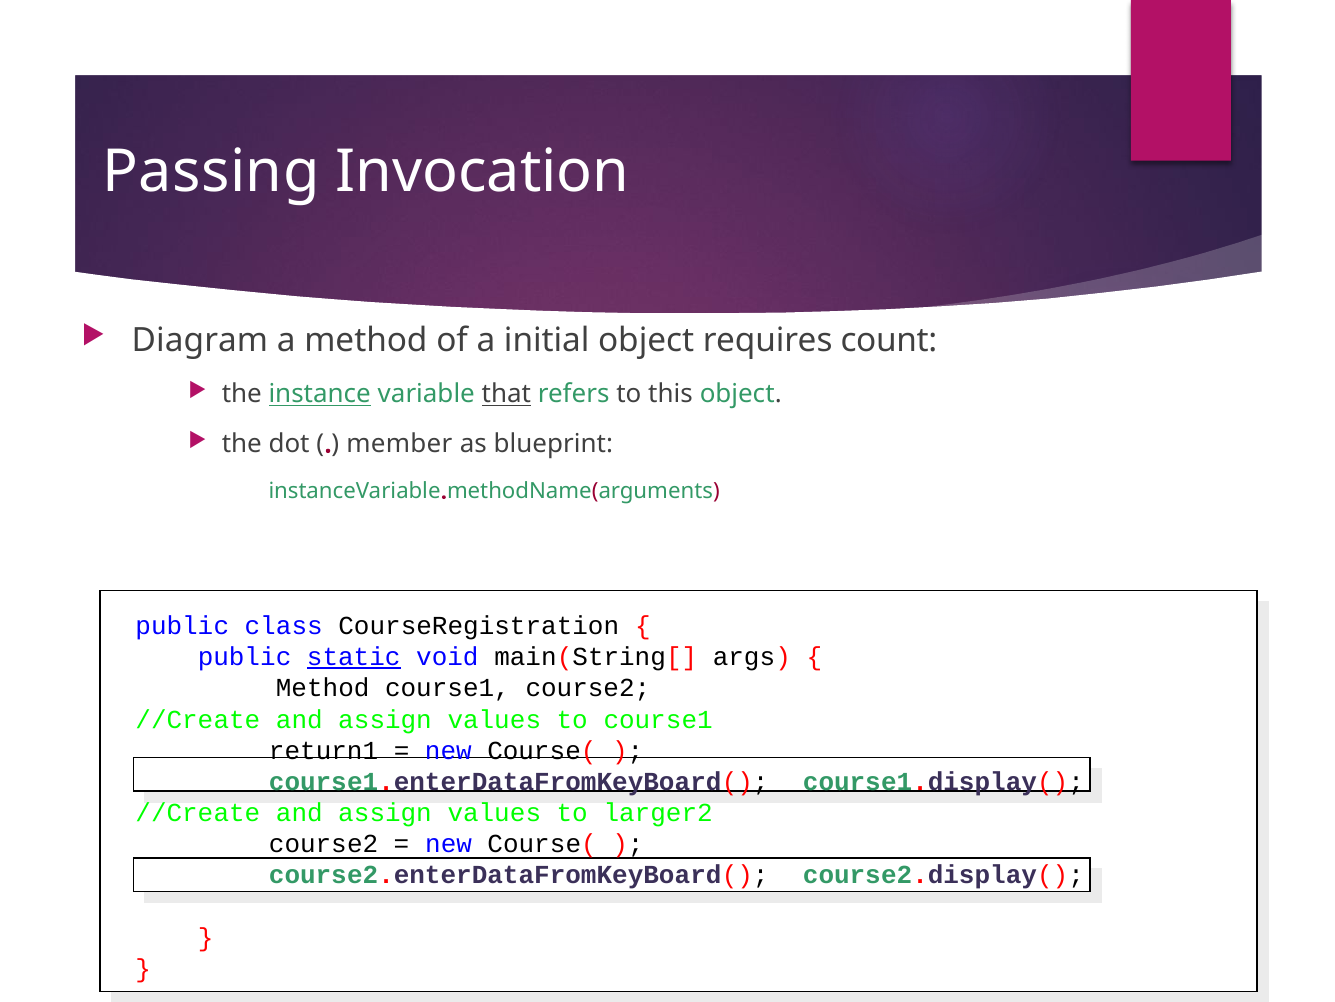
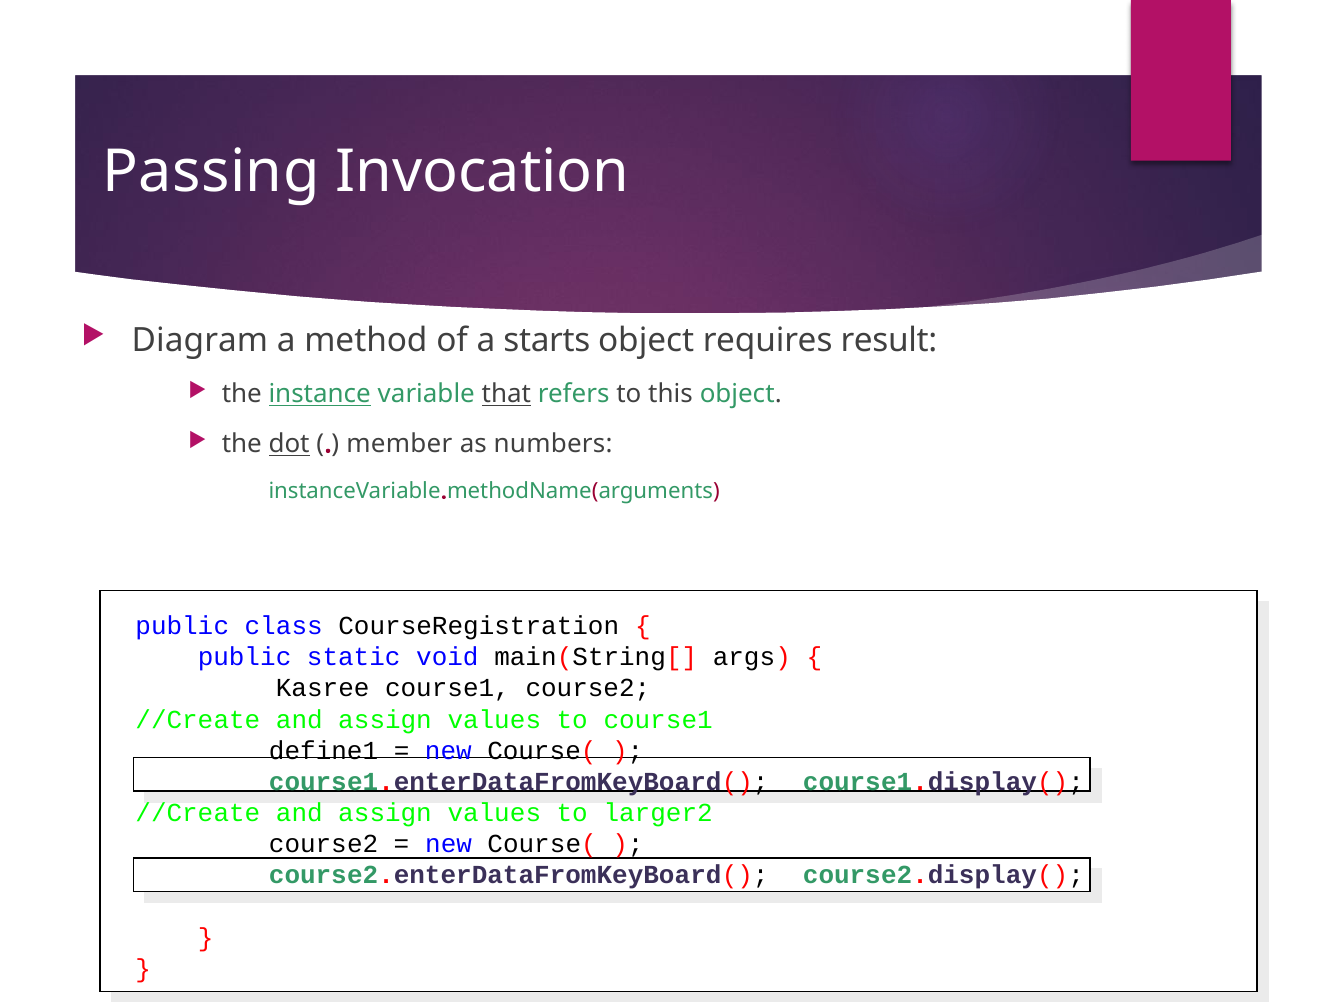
initial: initial -> starts (547, 340)
count: count -> result (889, 340)
dot underline: none -> present (289, 444)
blueprint: blueprint -> numbers (553, 444)
static underline: present -> none (354, 657)
Method: Method -> Kasree (323, 688)
return1: return1 -> define1 (324, 750)
